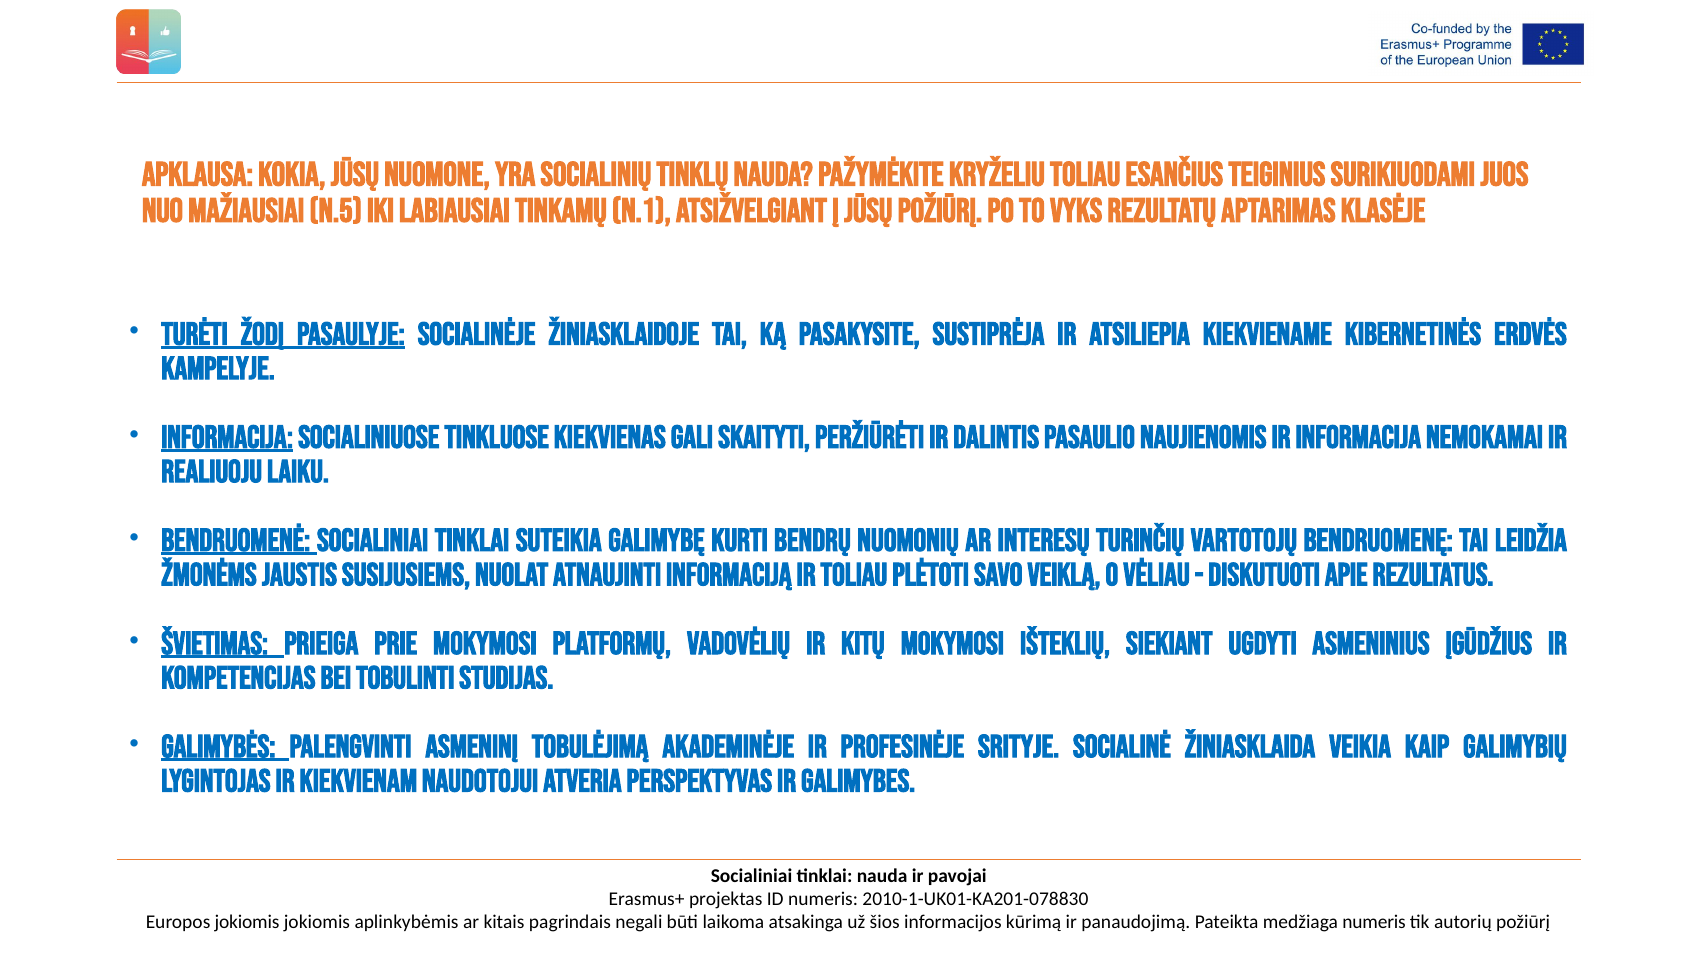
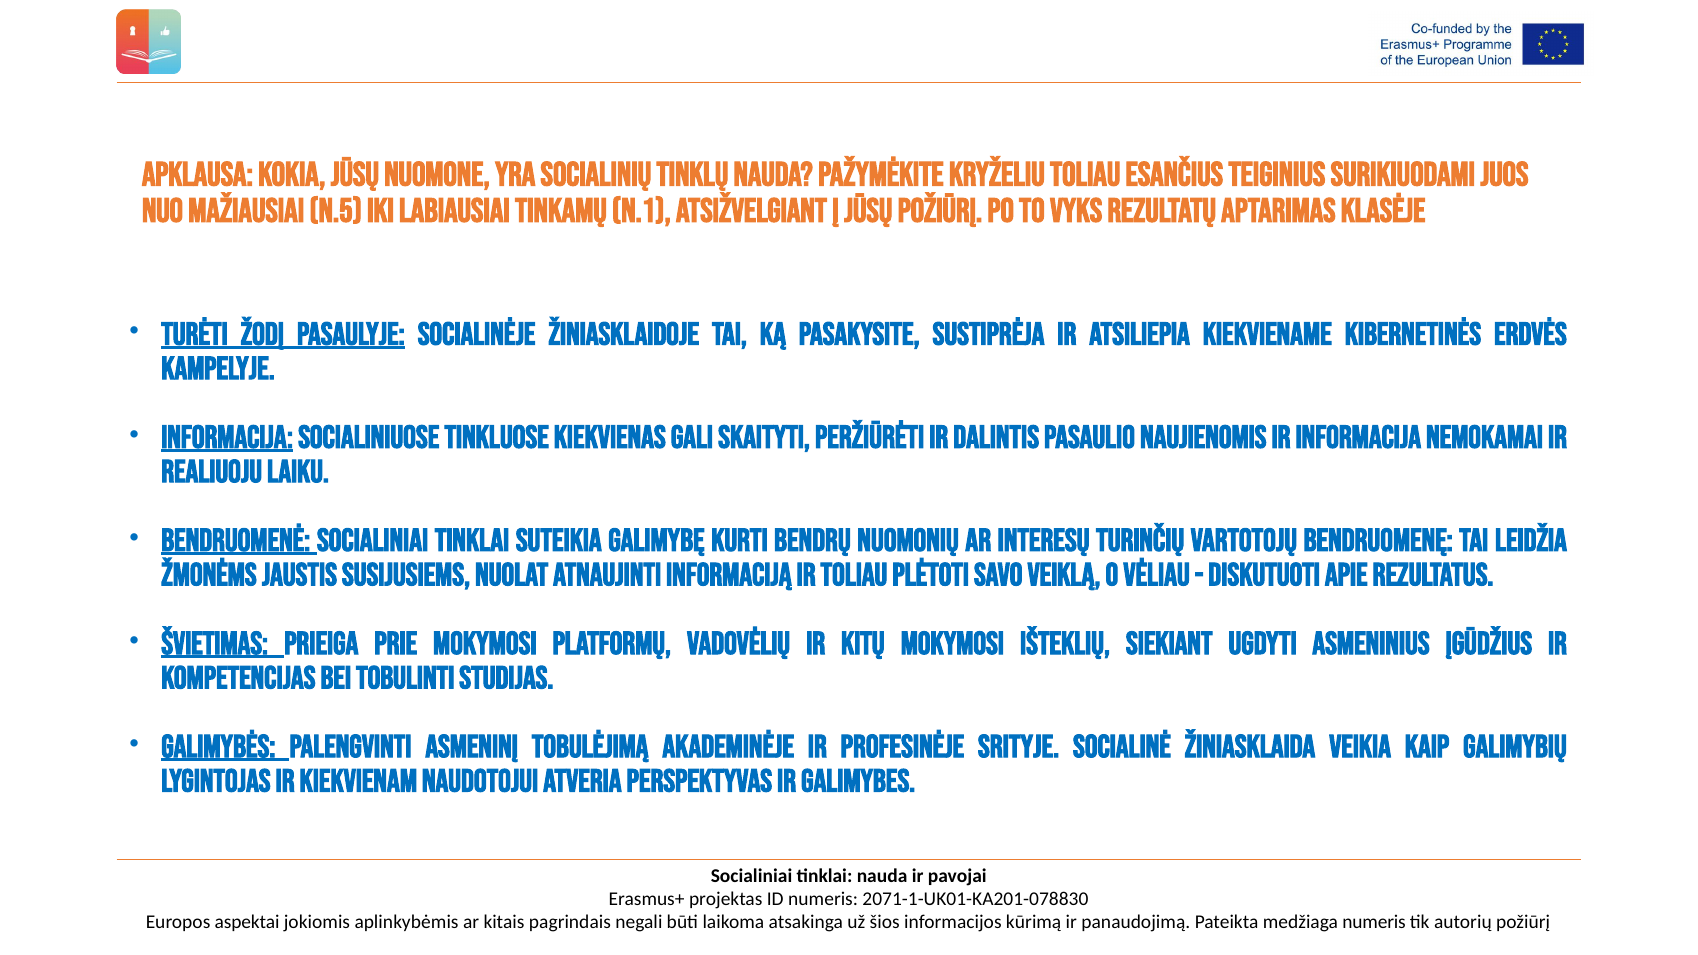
2010-1-UK01-KA201-078830: 2010-1-UK01-KA201-078830 -> 2071-1-UK01-KA201-078830 (975, 899)
Europos jokiomis: jokiomis -> aspektai (247, 923)
